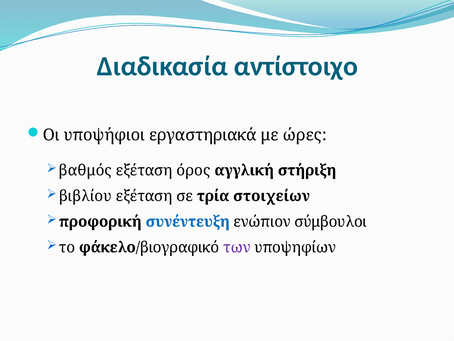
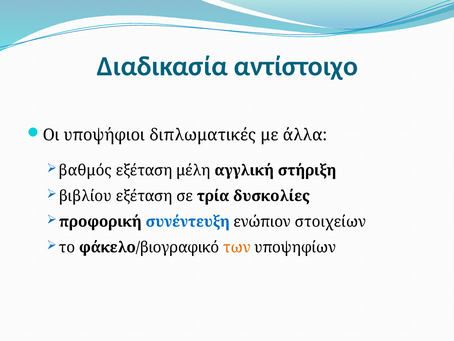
εργαστηριακά: εργαστηριακά -> διπλωματικές (203, 135)
ώρες: ώρες -> άλλα (305, 135)
όρος: όρος -> μέλη (194, 170)
στοιχείων: στοιχείων -> δυσκολίες (272, 196)
σύμβουλοι: σύμβουλοι -> στοιχείων (331, 221)
των colour: purple -> orange (237, 247)
